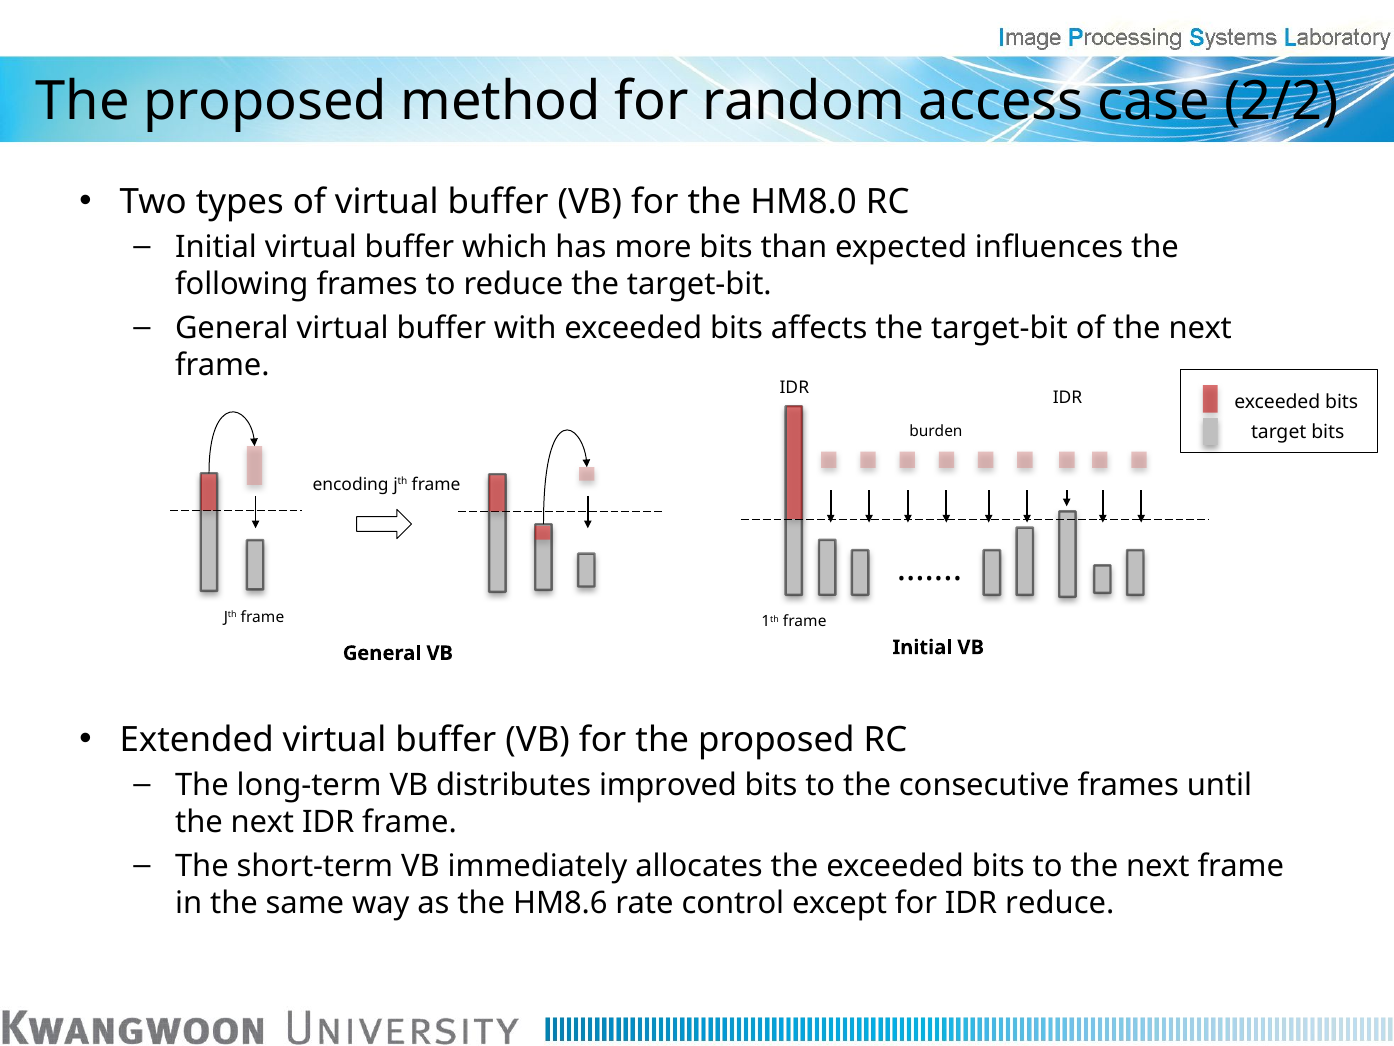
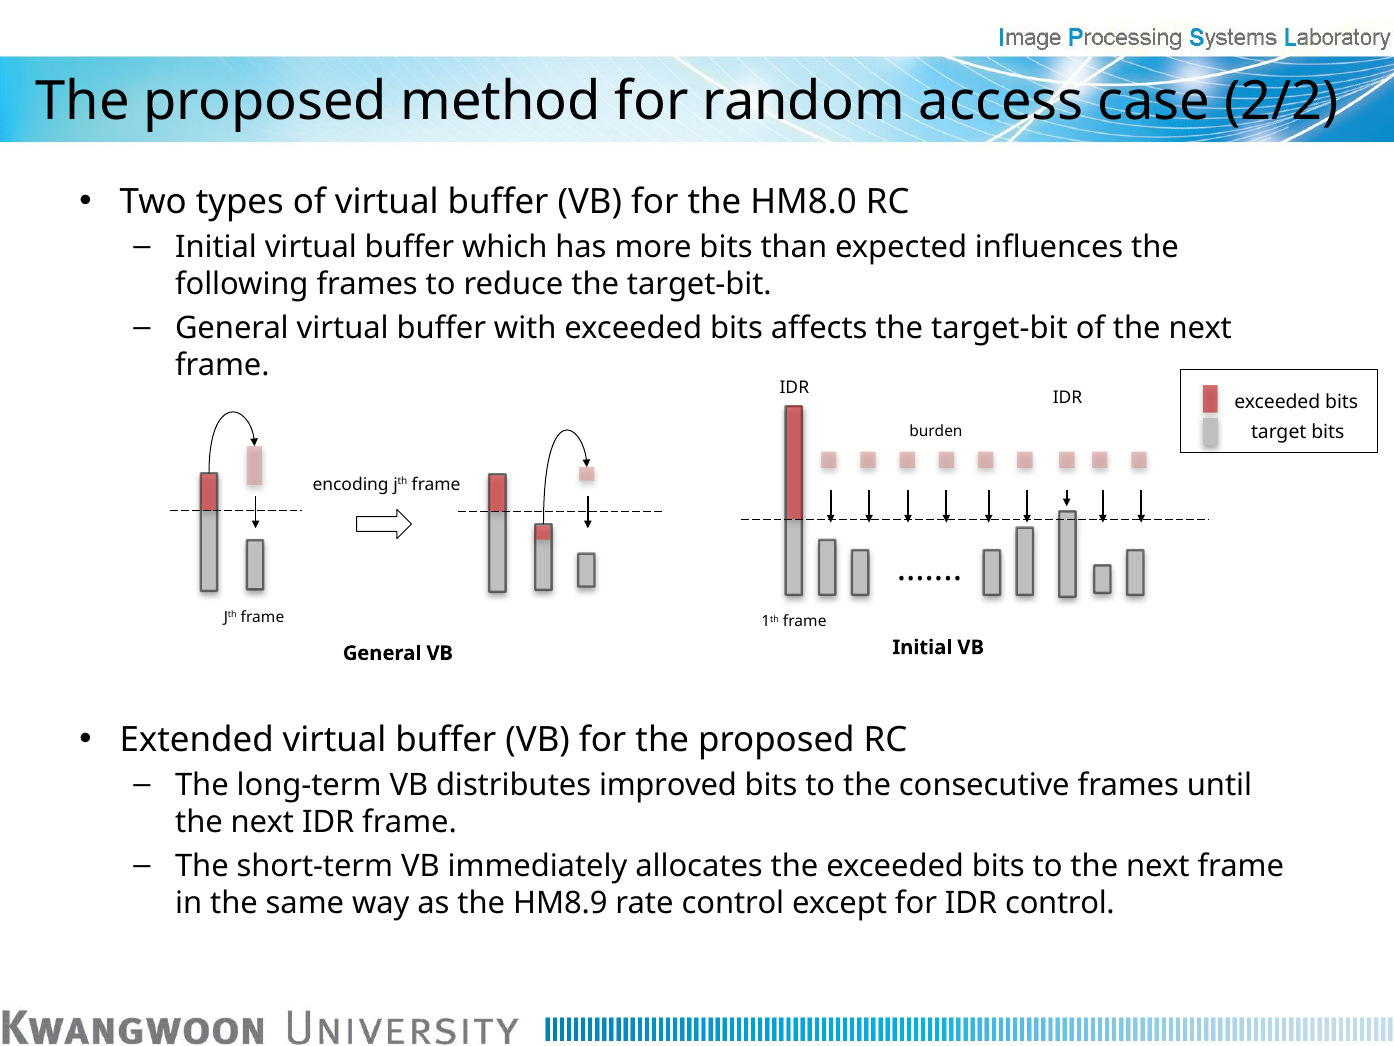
HM8.6: HM8.6 -> HM8.9 (560, 903)
IDR reduce: reduce -> control (1060, 903)
